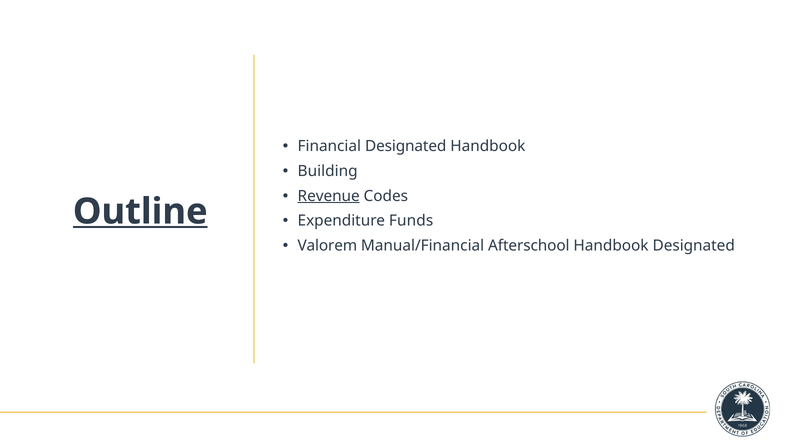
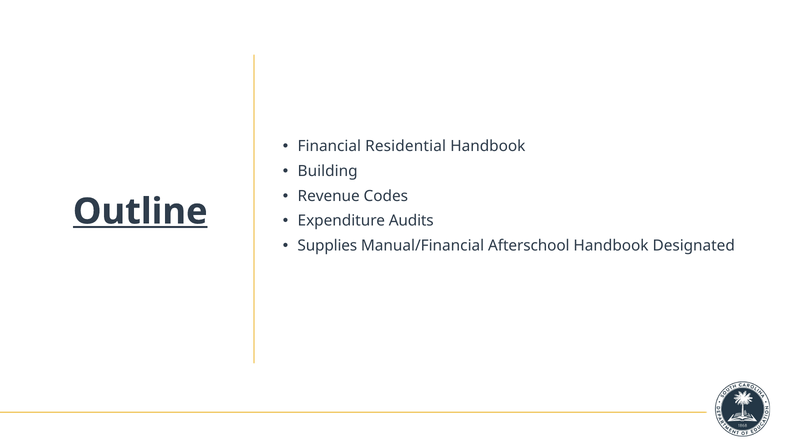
Financial Designated: Designated -> Residential (406, 146)
Revenue underline: present -> none (329, 196)
Funds: Funds -> Audits (411, 221)
Valorem: Valorem -> Supplies (327, 246)
